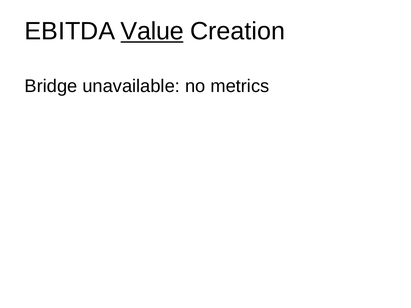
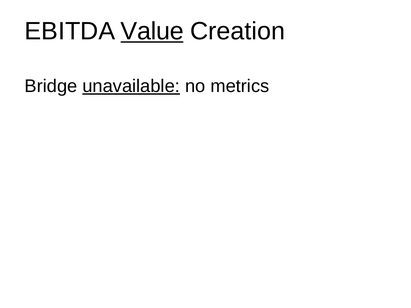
unavailable underline: none -> present (131, 86)
